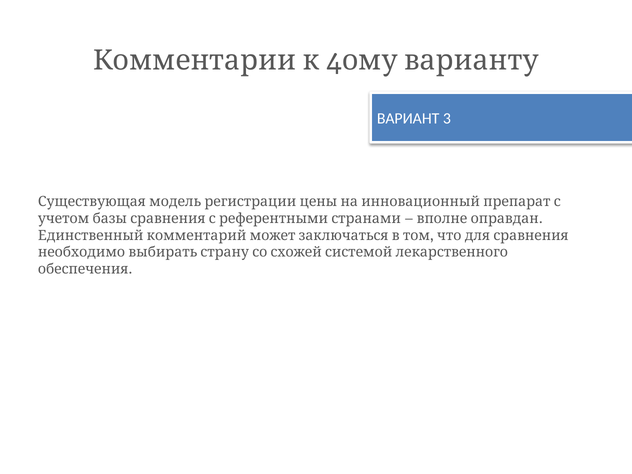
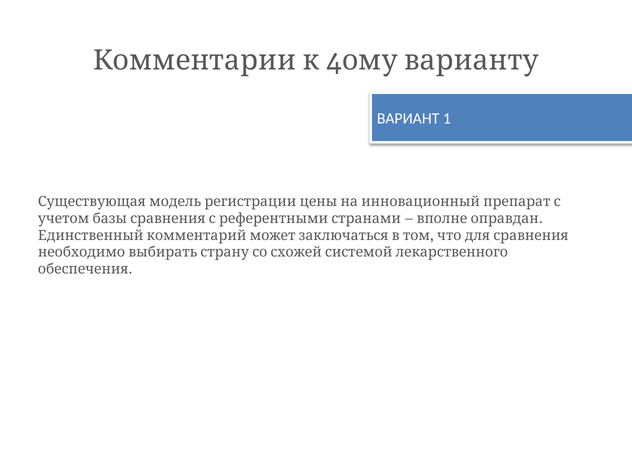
3: 3 -> 1 (447, 119)
